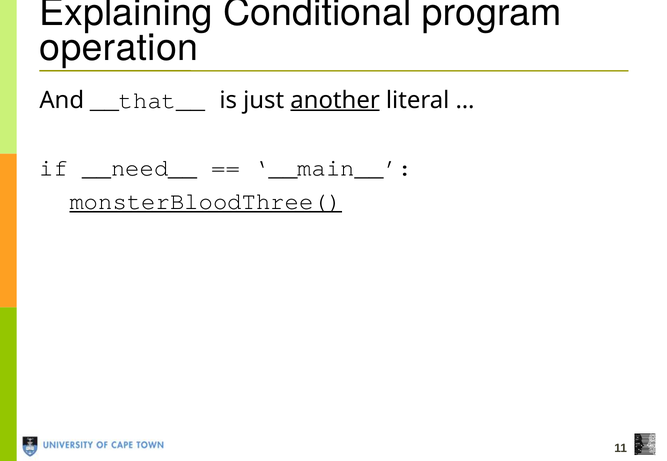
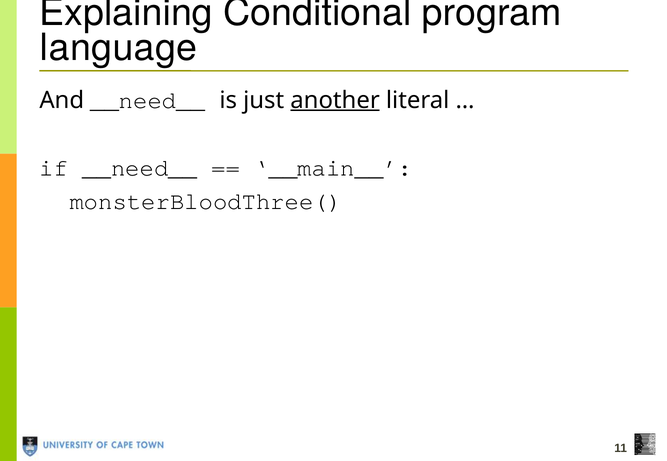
operation: operation -> language (119, 48)
And __that__: __that__ -> __need__ (148, 100)
monsterBloodThree( underline: present -> none (206, 202)
